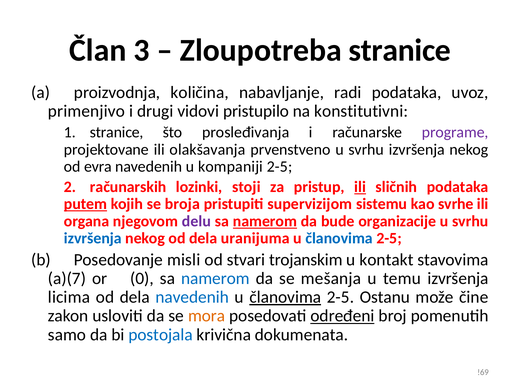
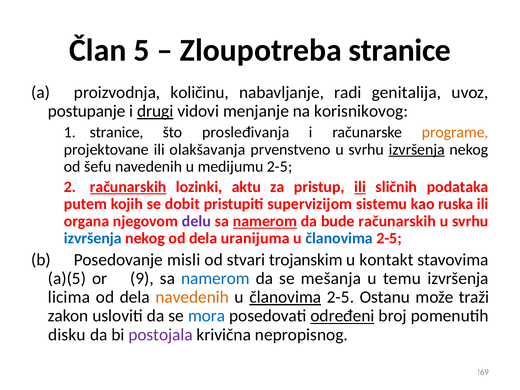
3: 3 -> 5 (142, 50)
količina: količina -> količinu (200, 92)
radi podataka: podataka -> genitalija (406, 92)
primenjivo: primenjivo -> postupanje (87, 111)
drugi underline: none -> present (155, 111)
pristupilo: pristupilo -> menjanje (256, 111)
konstitutivni: konstitutivni -> korisnikovog (361, 111)
programe colour: purple -> orange (455, 132)
izvršenja underline: none -> present (417, 149)
evra: evra -> šefu (98, 167)
kompaniji: kompaniji -> medijumu (231, 167)
računarskih underline: none -> present (128, 187)
stoji: stoji -> aktu (246, 187)
putem underline: present -> none (86, 204)
broja: broja -> dobit (182, 204)
svrhe: svrhe -> ruska (456, 204)
bude organizacije: organizacije -> računarskih (397, 221)
a)(7: a)(7 -> a)(5 (67, 279)
0: 0 -> 9 (142, 279)
navedenih colour: blue -> orange (192, 297)
čine: čine -> traži (474, 297)
mora colour: orange -> blue (207, 316)
samo: samo -> disku (67, 335)
postojala colour: blue -> purple (161, 335)
dokumenata: dokumenata -> nepropisnog (301, 335)
